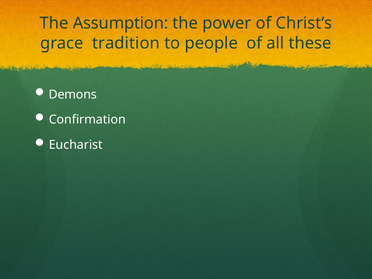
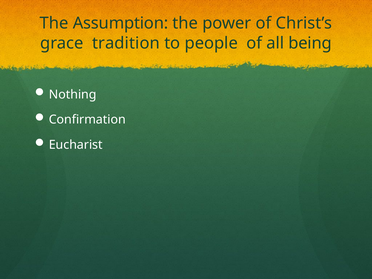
these: these -> being (310, 43)
Demons: Demons -> Nothing (73, 94)
